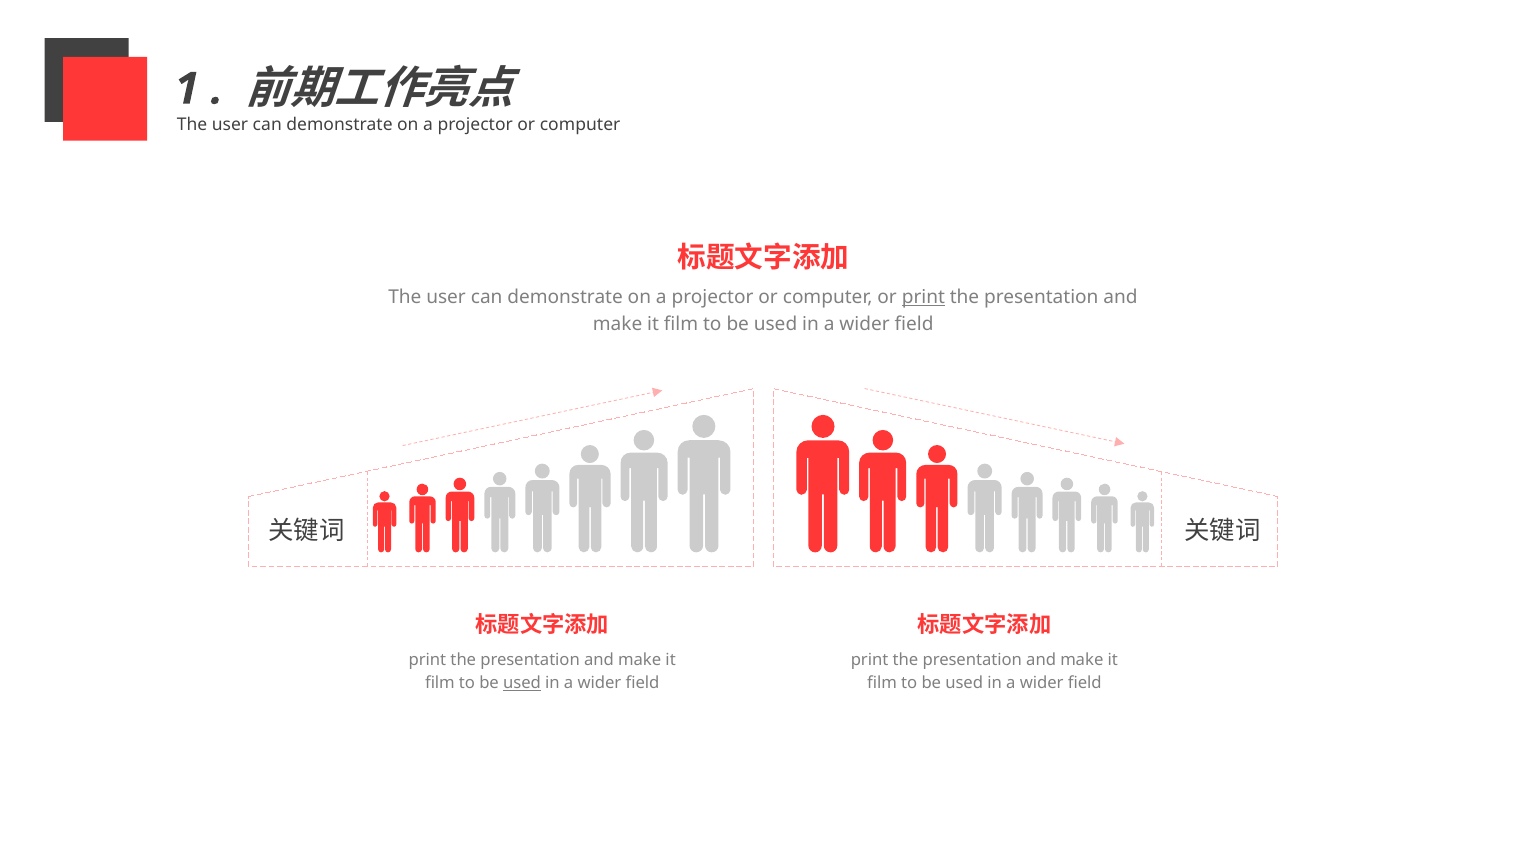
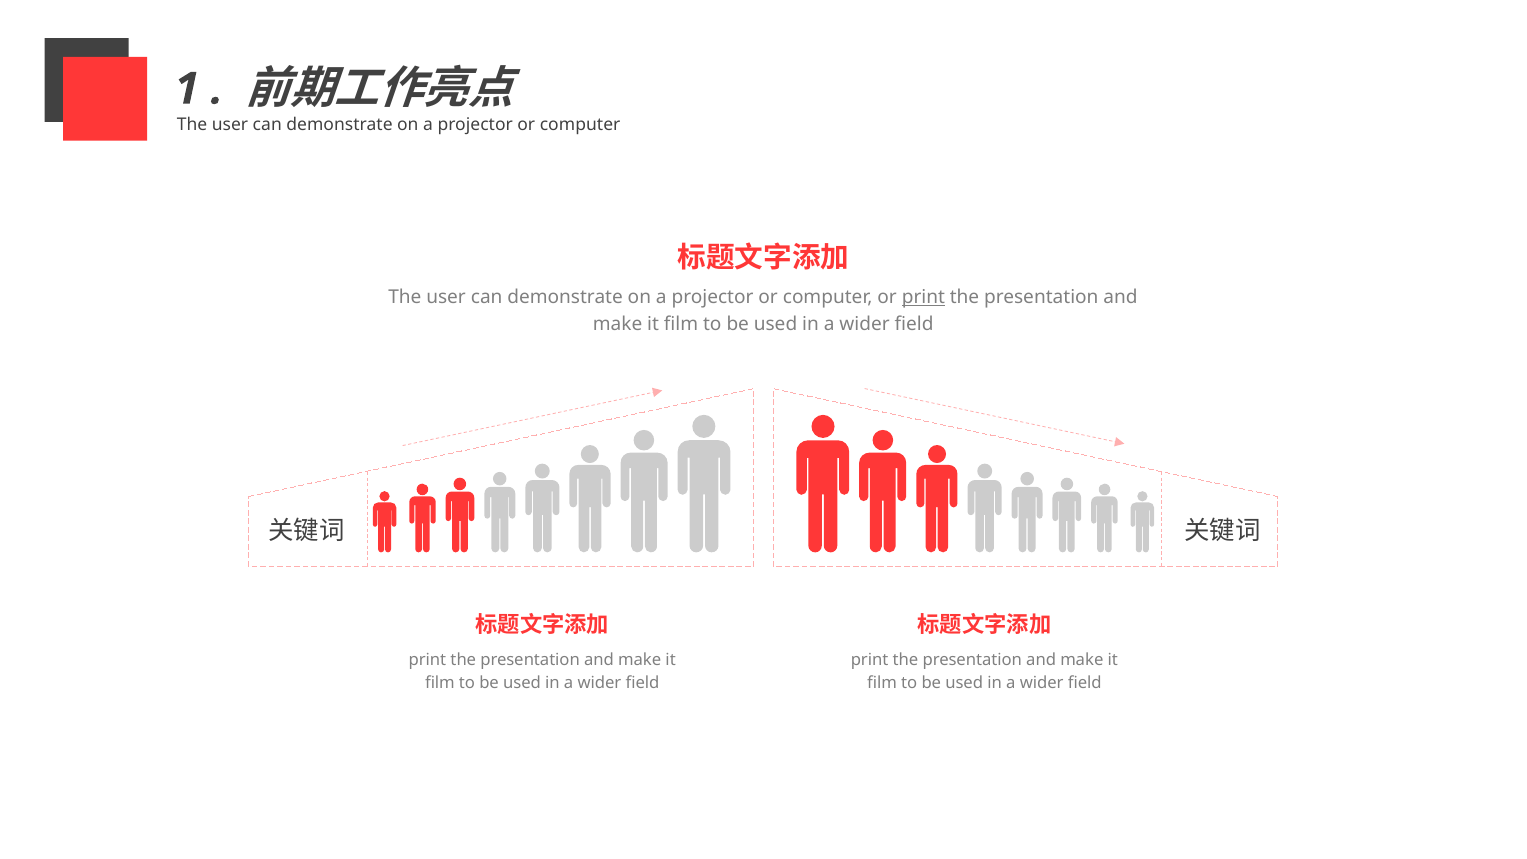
used underline: present -> none (522, 683)
